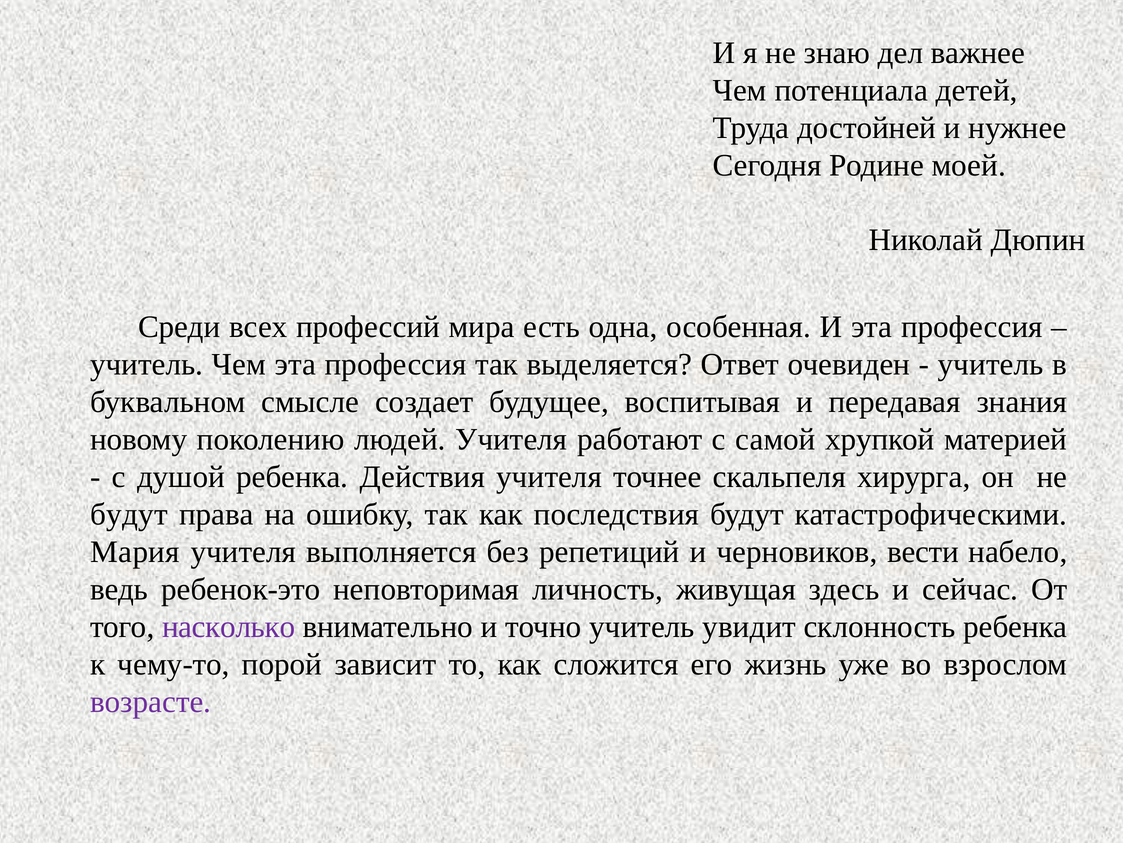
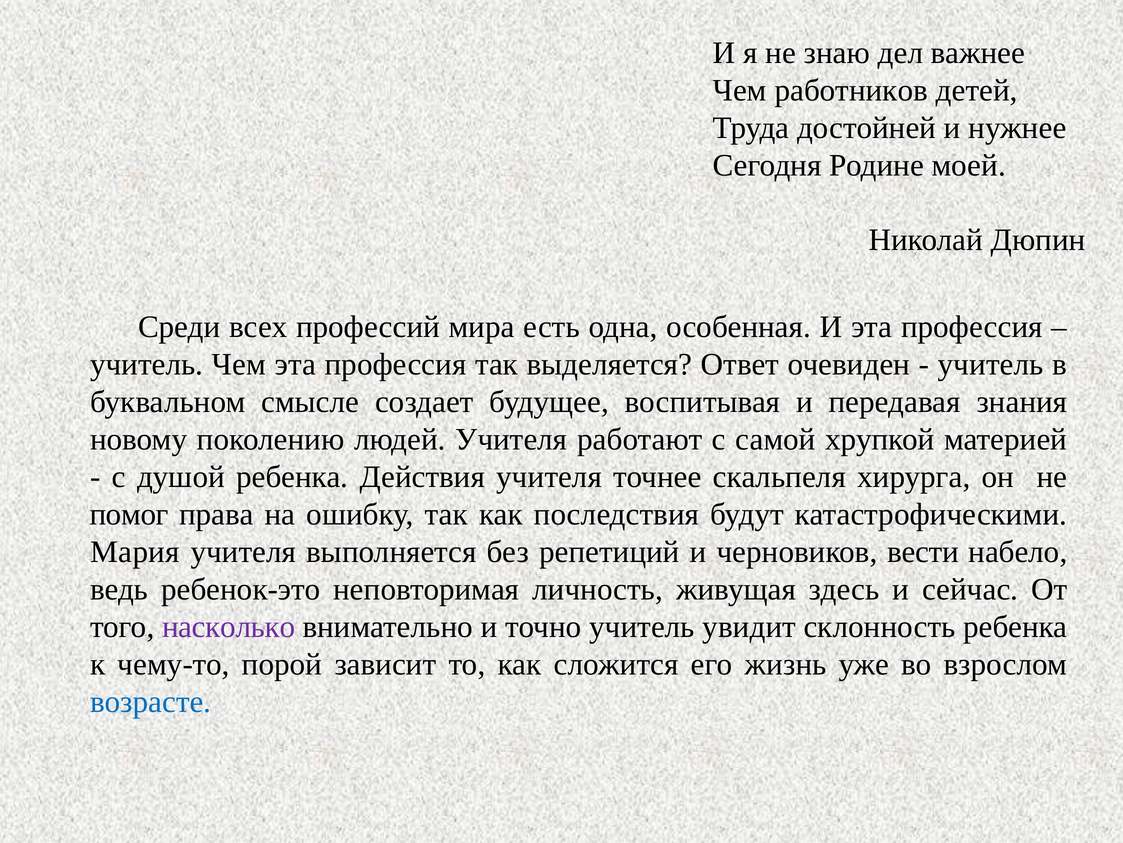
потенциала: потенциала -> работников (851, 90)
будут: будут -> помог (129, 514)
возрасте colour: purple -> blue (151, 701)
